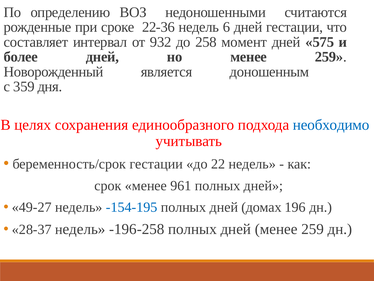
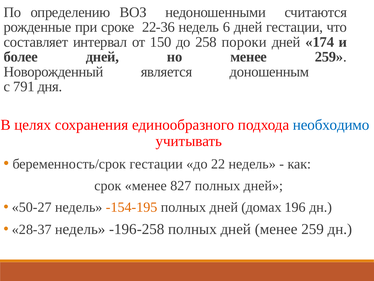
932: 932 -> 150 (161, 42)
момент: момент -> пороки (244, 42)
575: 575 -> 174 (320, 42)
359: 359 -> 791 (24, 86)
961: 961 -> 827 (181, 185)
49-27: 49-27 -> 50-27 (32, 207)
-154-195 colour: blue -> orange (132, 207)
